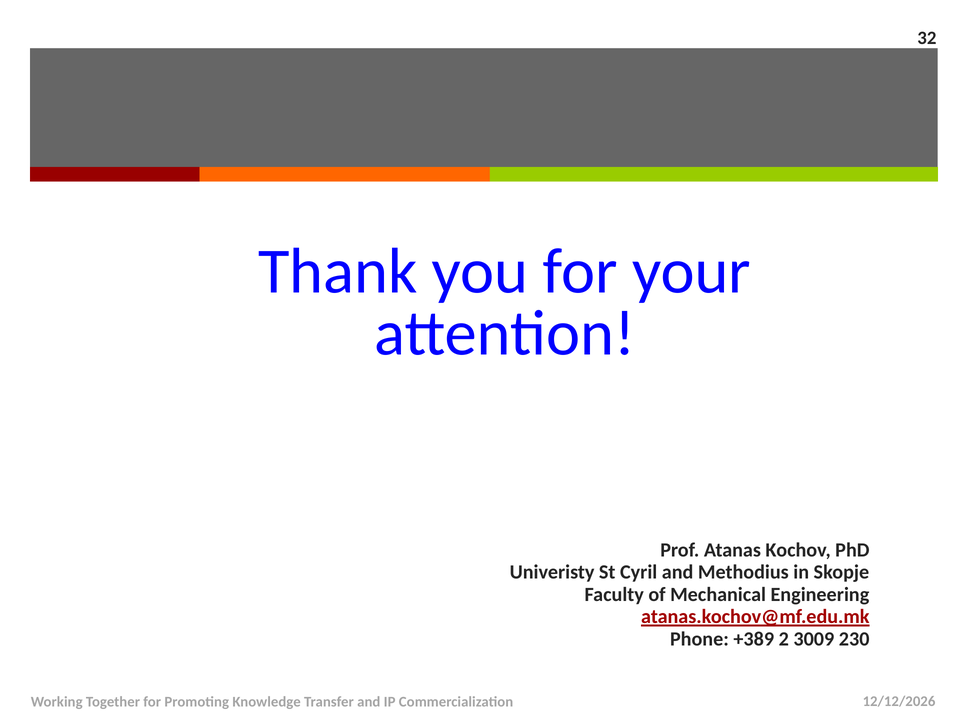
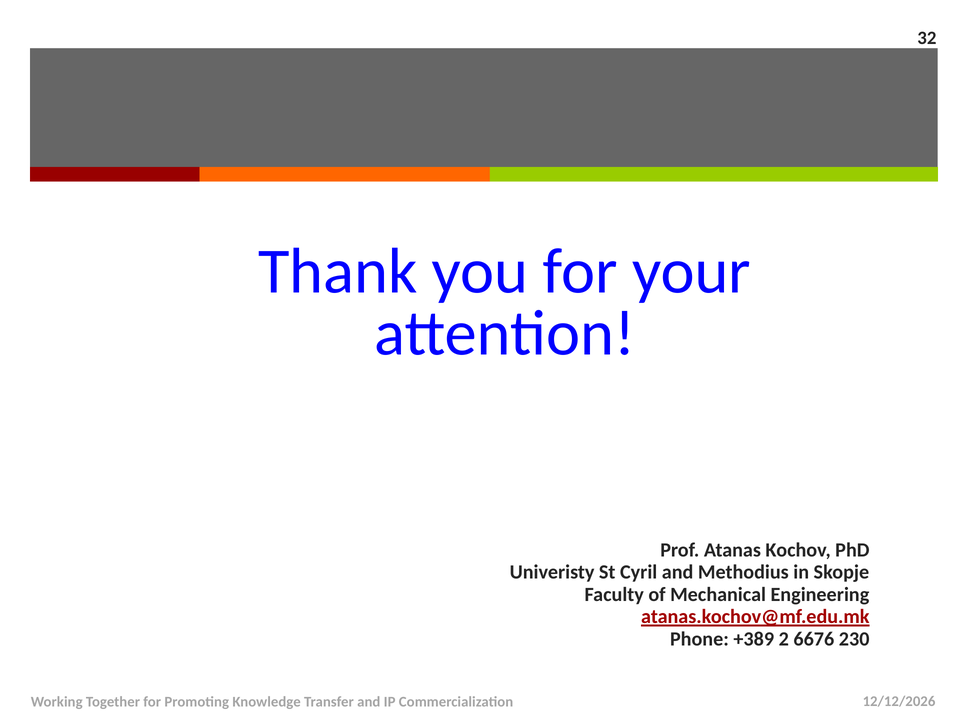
3009: 3009 -> 6676 (814, 639)
